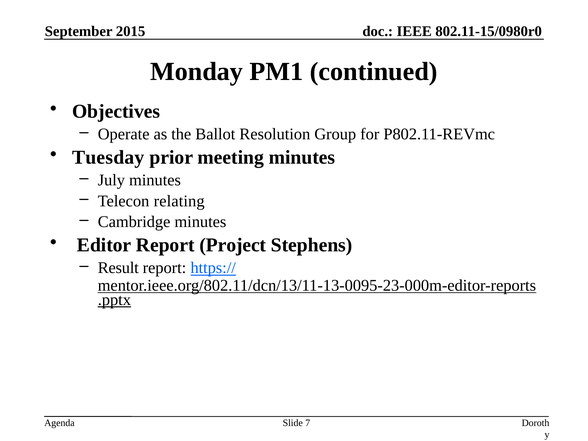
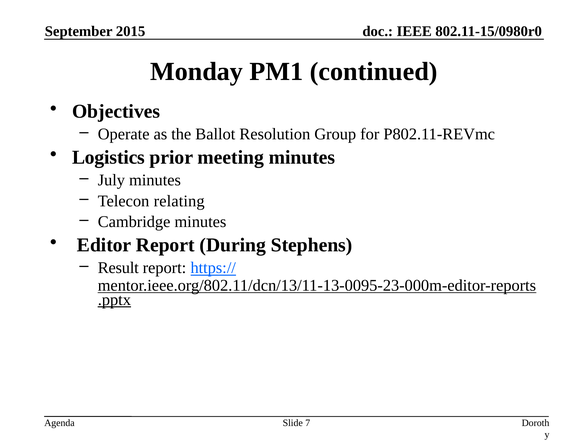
Tuesday: Tuesday -> Logistics (108, 157)
Project: Project -> During (233, 245)
